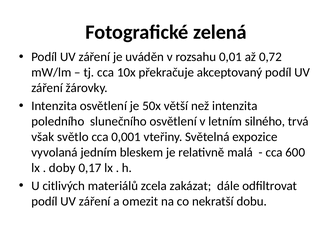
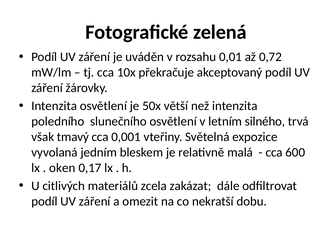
světlo: světlo -> tmavý (73, 137)
doby: doby -> oken (62, 168)
